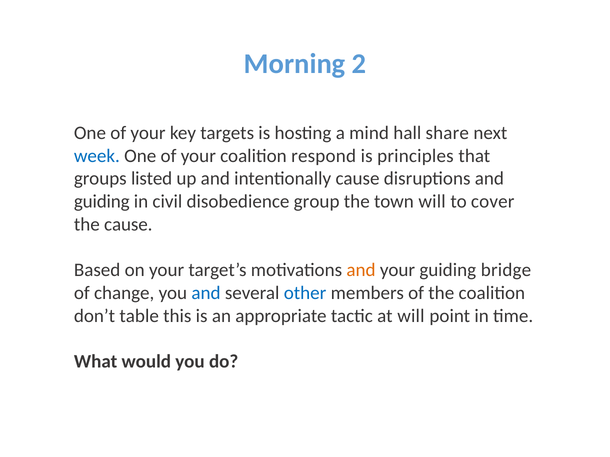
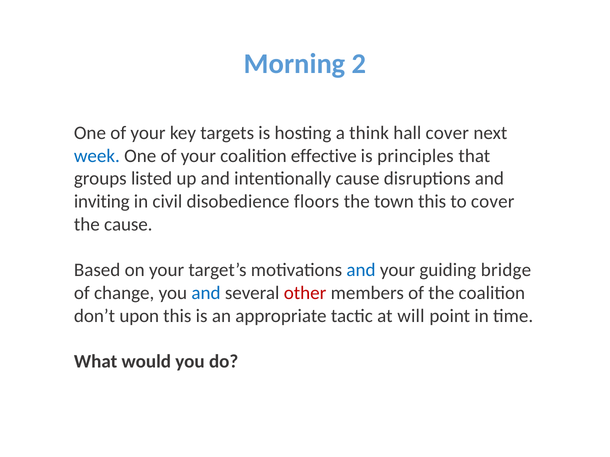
mind: mind -> think (369, 133)
hall share: share -> cover (447, 133)
respond: respond -> effective (324, 156)
guiding: guiding -> inviting (102, 202)
group: group -> floors (317, 202)
town will: will -> this (432, 202)
and colour: orange -> blue (361, 270)
other colour: blue -> red (305, 293)
table: table -> upon (139, 316)
